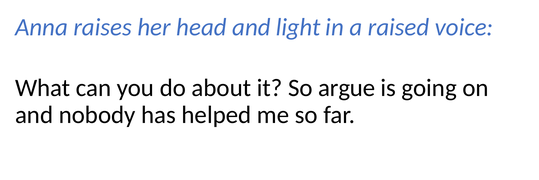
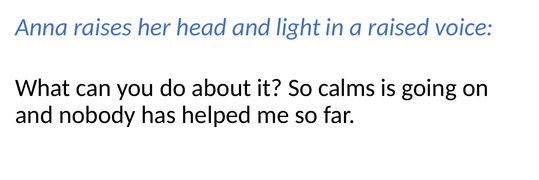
argue: argue -> calms (347, 88)
